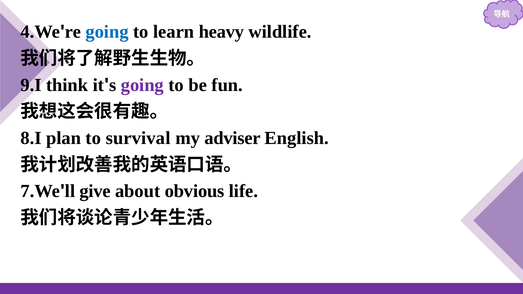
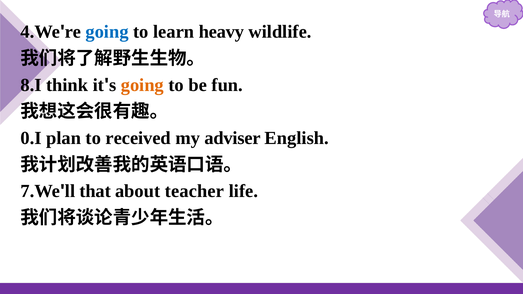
9.I: 9.I -> 8.I (31, 85)
going colour: purple -> orange (142, 85)
8.I: 8.I -> 0.I (31, 138)
survival: survival -> received (138, 138)
give: give -> that (95, 191)
obvious: obvious -> teacher (194, 191)
